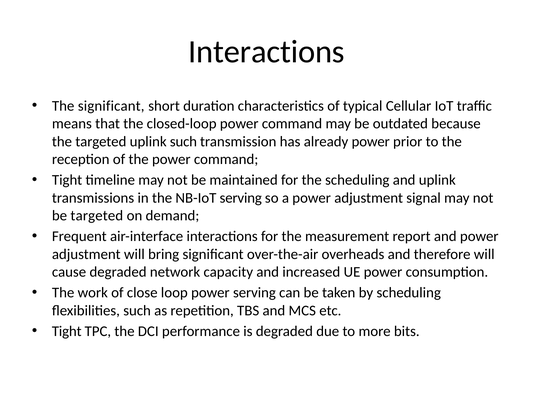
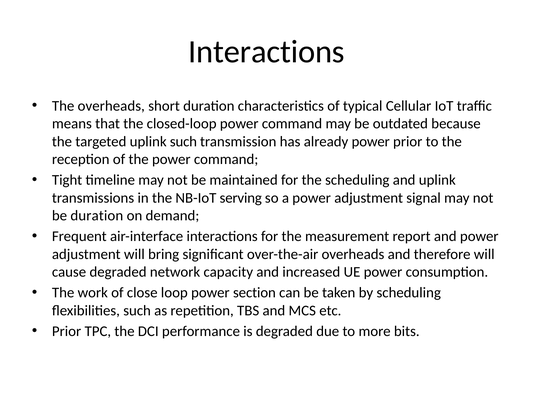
The significant: significant -> overheads (111, 106)
be targeted: targeted -> duration (97, 215)
power serving: serving -> section (254, 292)
Tight: Tight -> Prior (67, 331)
